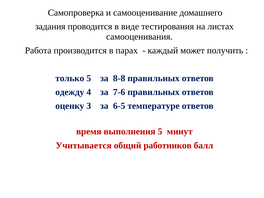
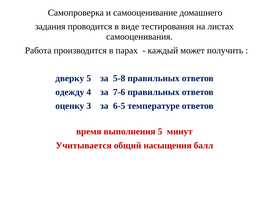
только: только -> дверку (70, 78)
8-8: 8-8 -> 5-8 (119, 78)
работников: работников -> насыщения (168, 145)
